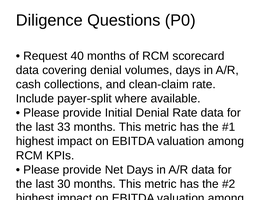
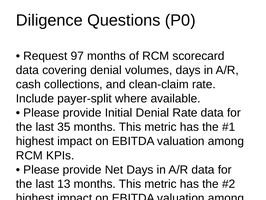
40: 40 -> 97 (77, 56)
33: 33 -> 35 (64, 127)
30: 30 -> 13 (64, 183)
